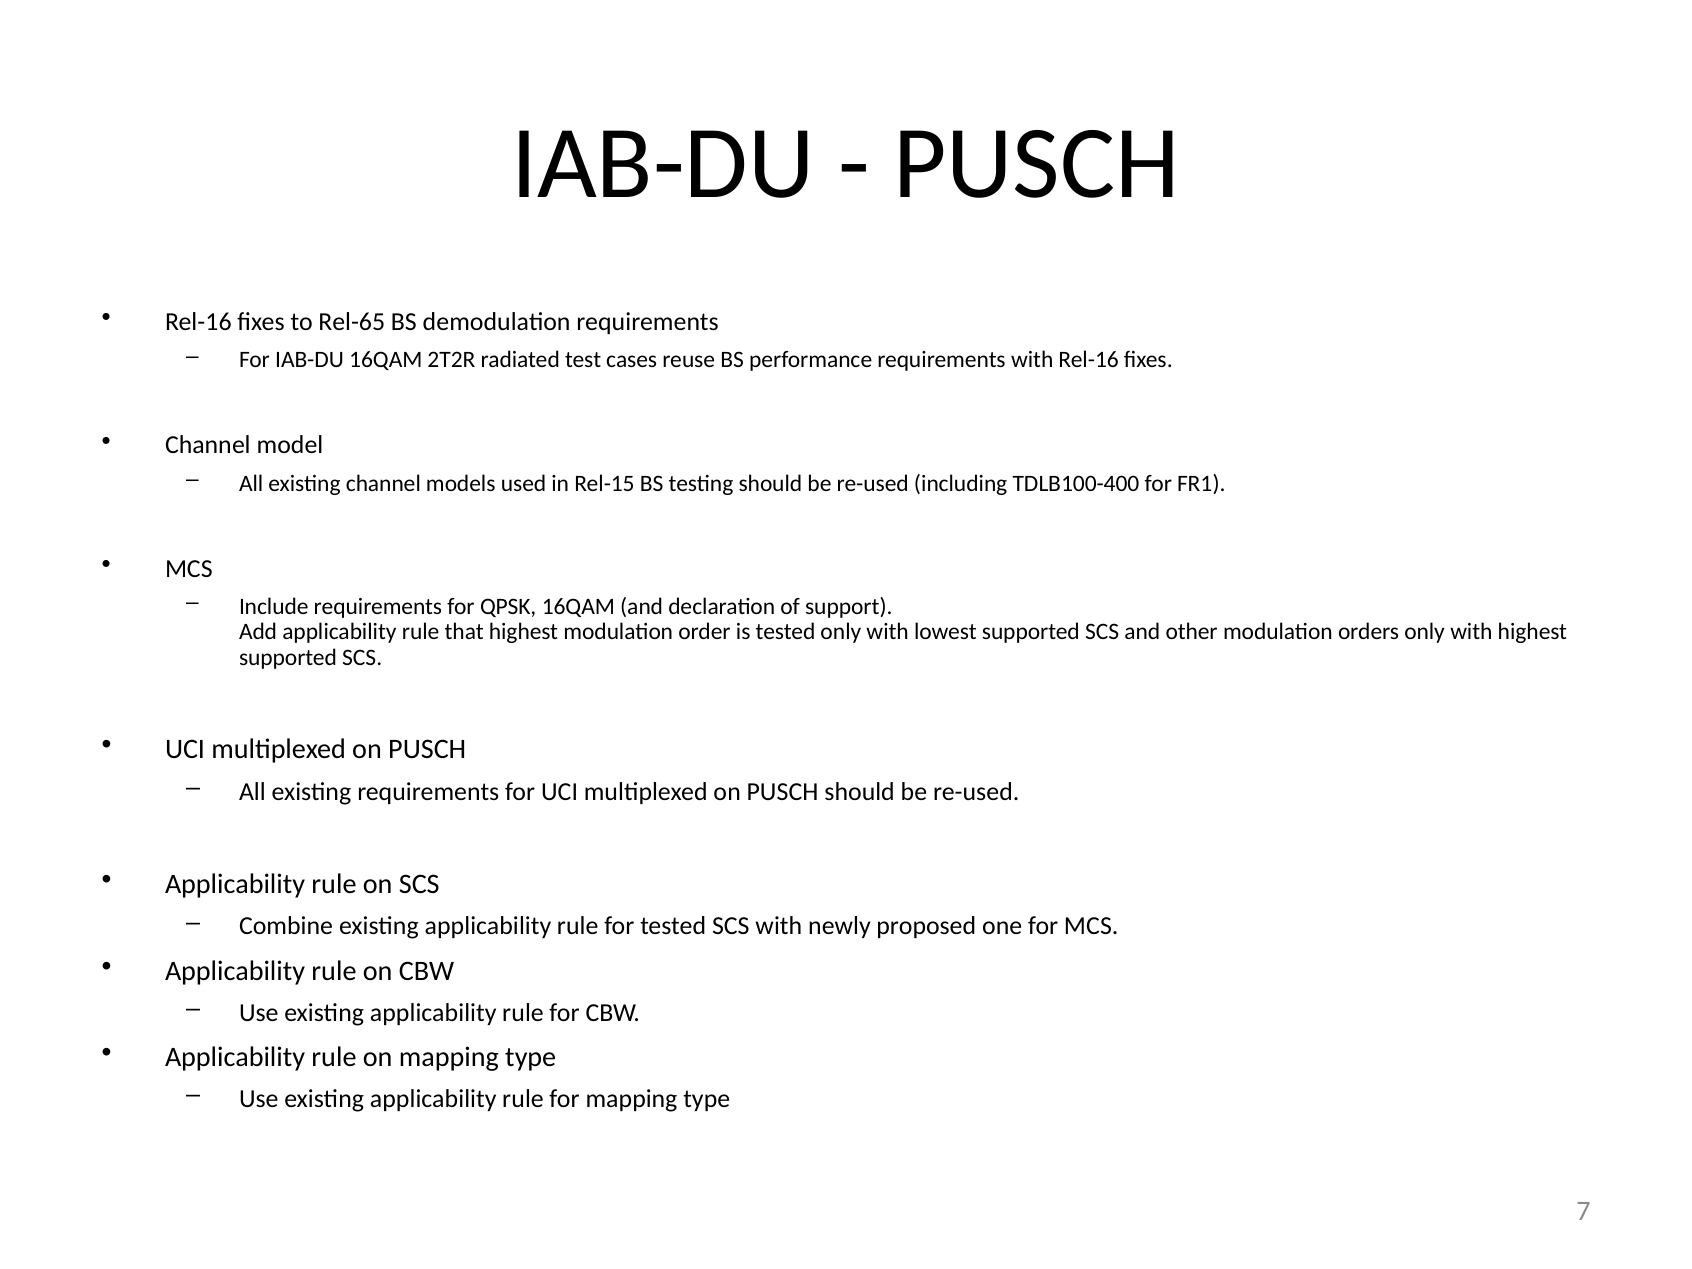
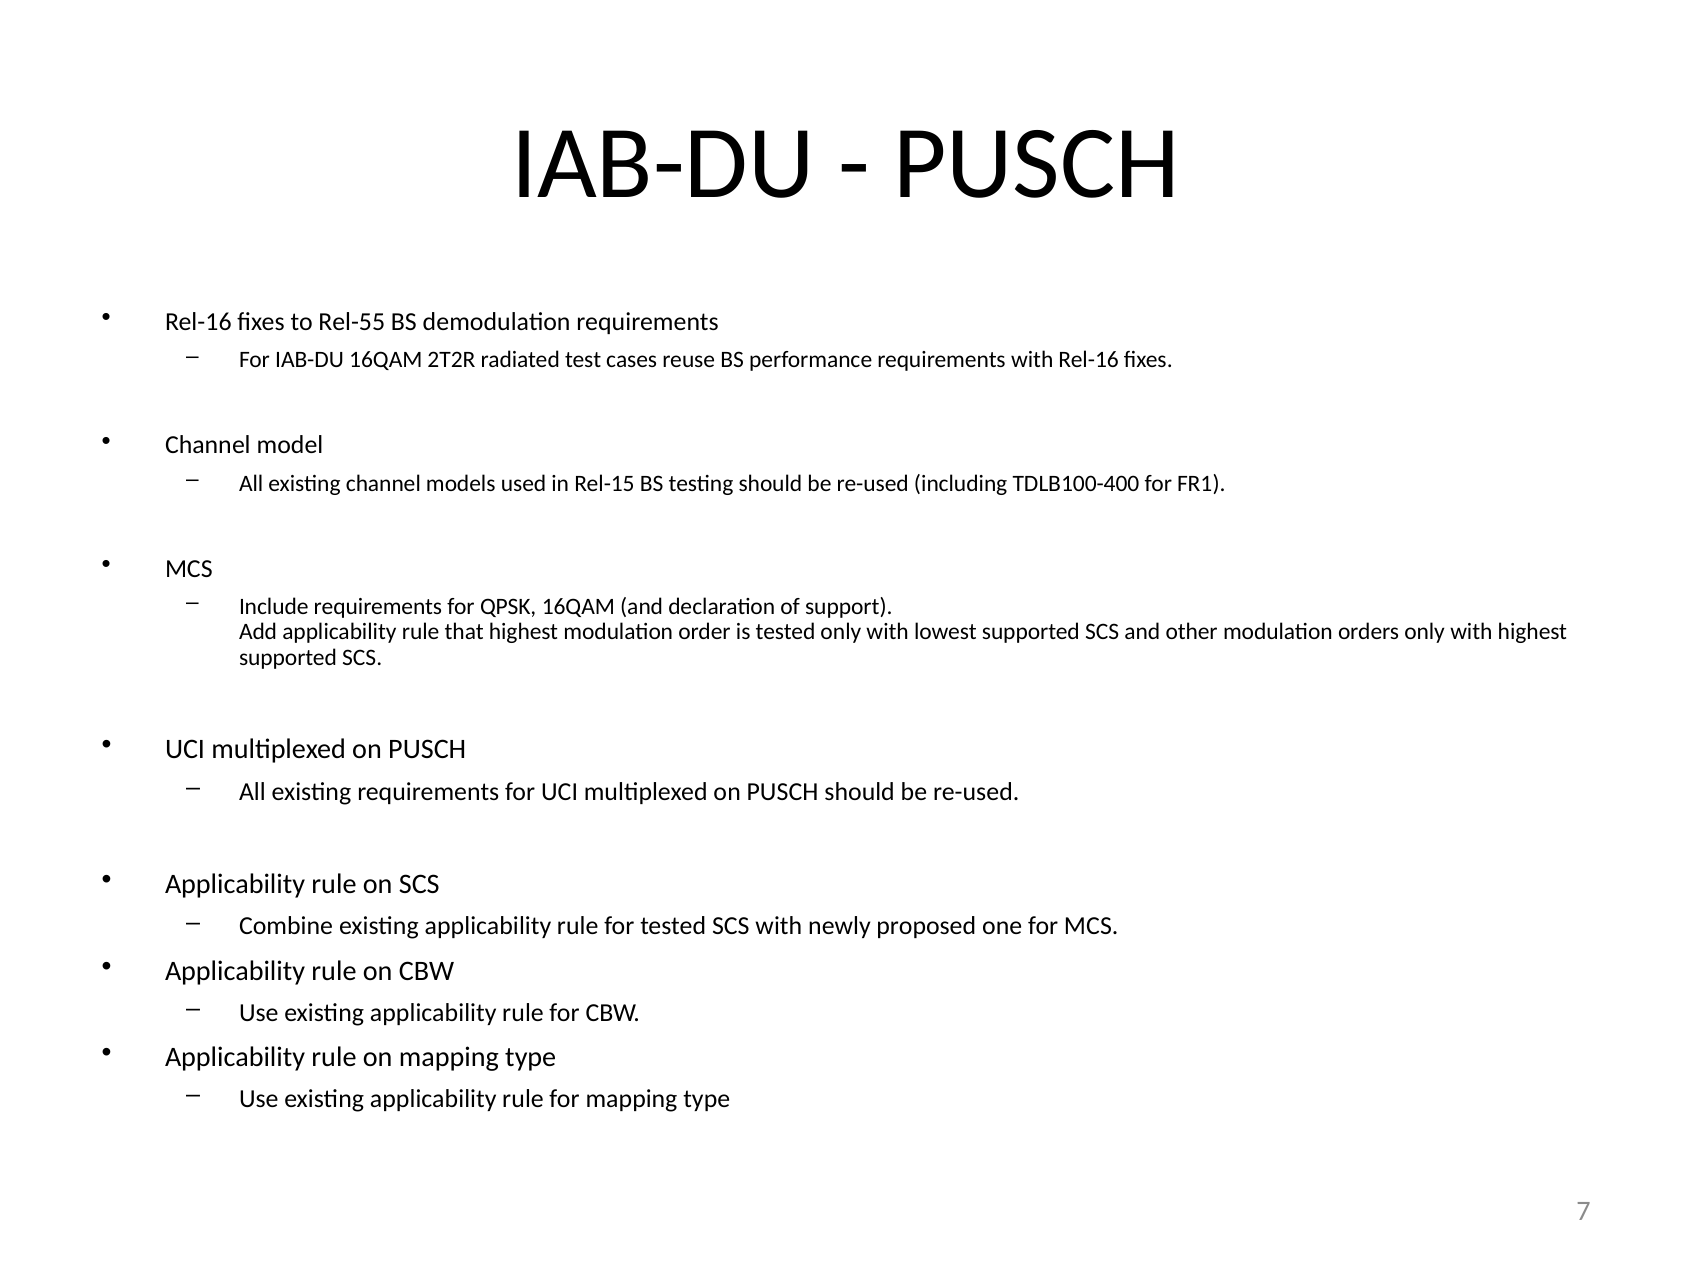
Rel-65: Rel-65 -> Rel-55 (352, 322)
